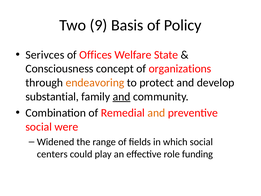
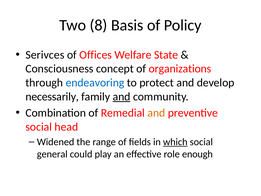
9: 9 -> 8 (99, 25)
endeavoring colour: orange -> blue (95, 83)
substantial: substantial -> necessarily (52, 97)
were: were -> head (66, 127)
which underline: none -> present (175, 142)
centers: centers -> general (52, 154)
funding: funding -> enough (197, 154)
